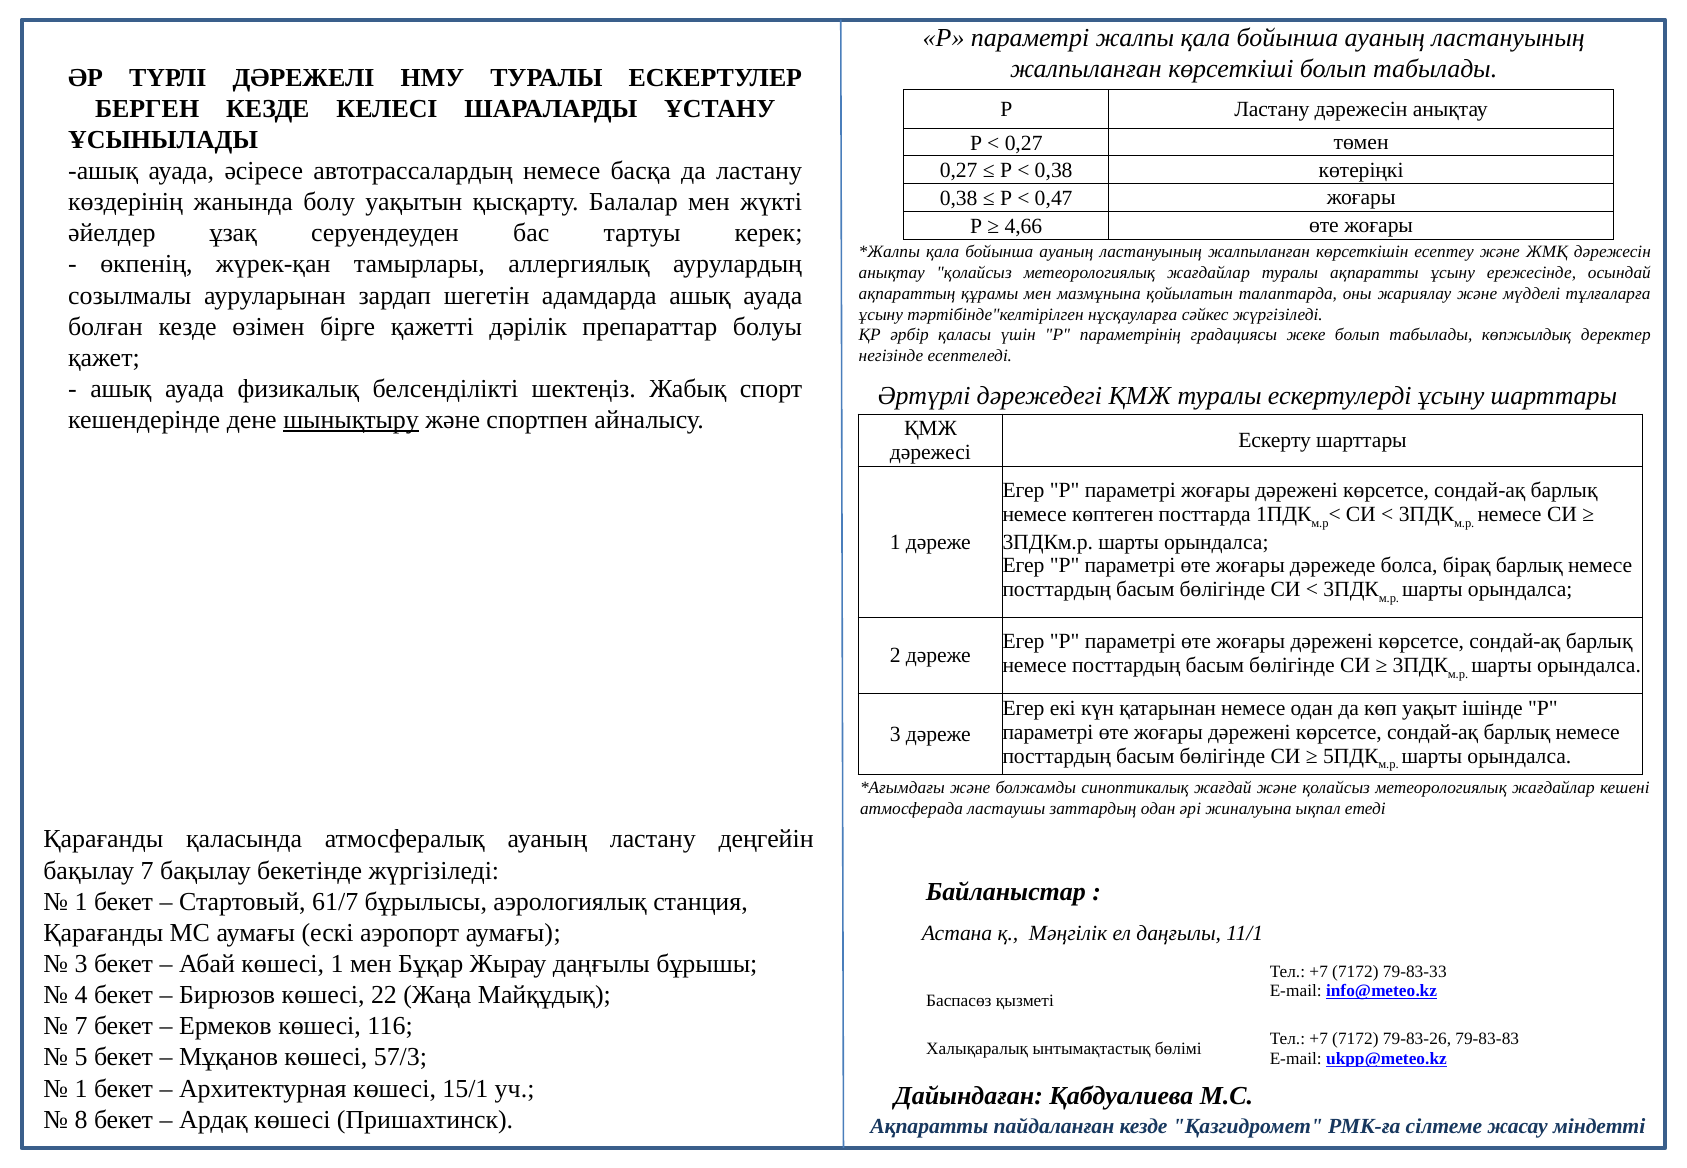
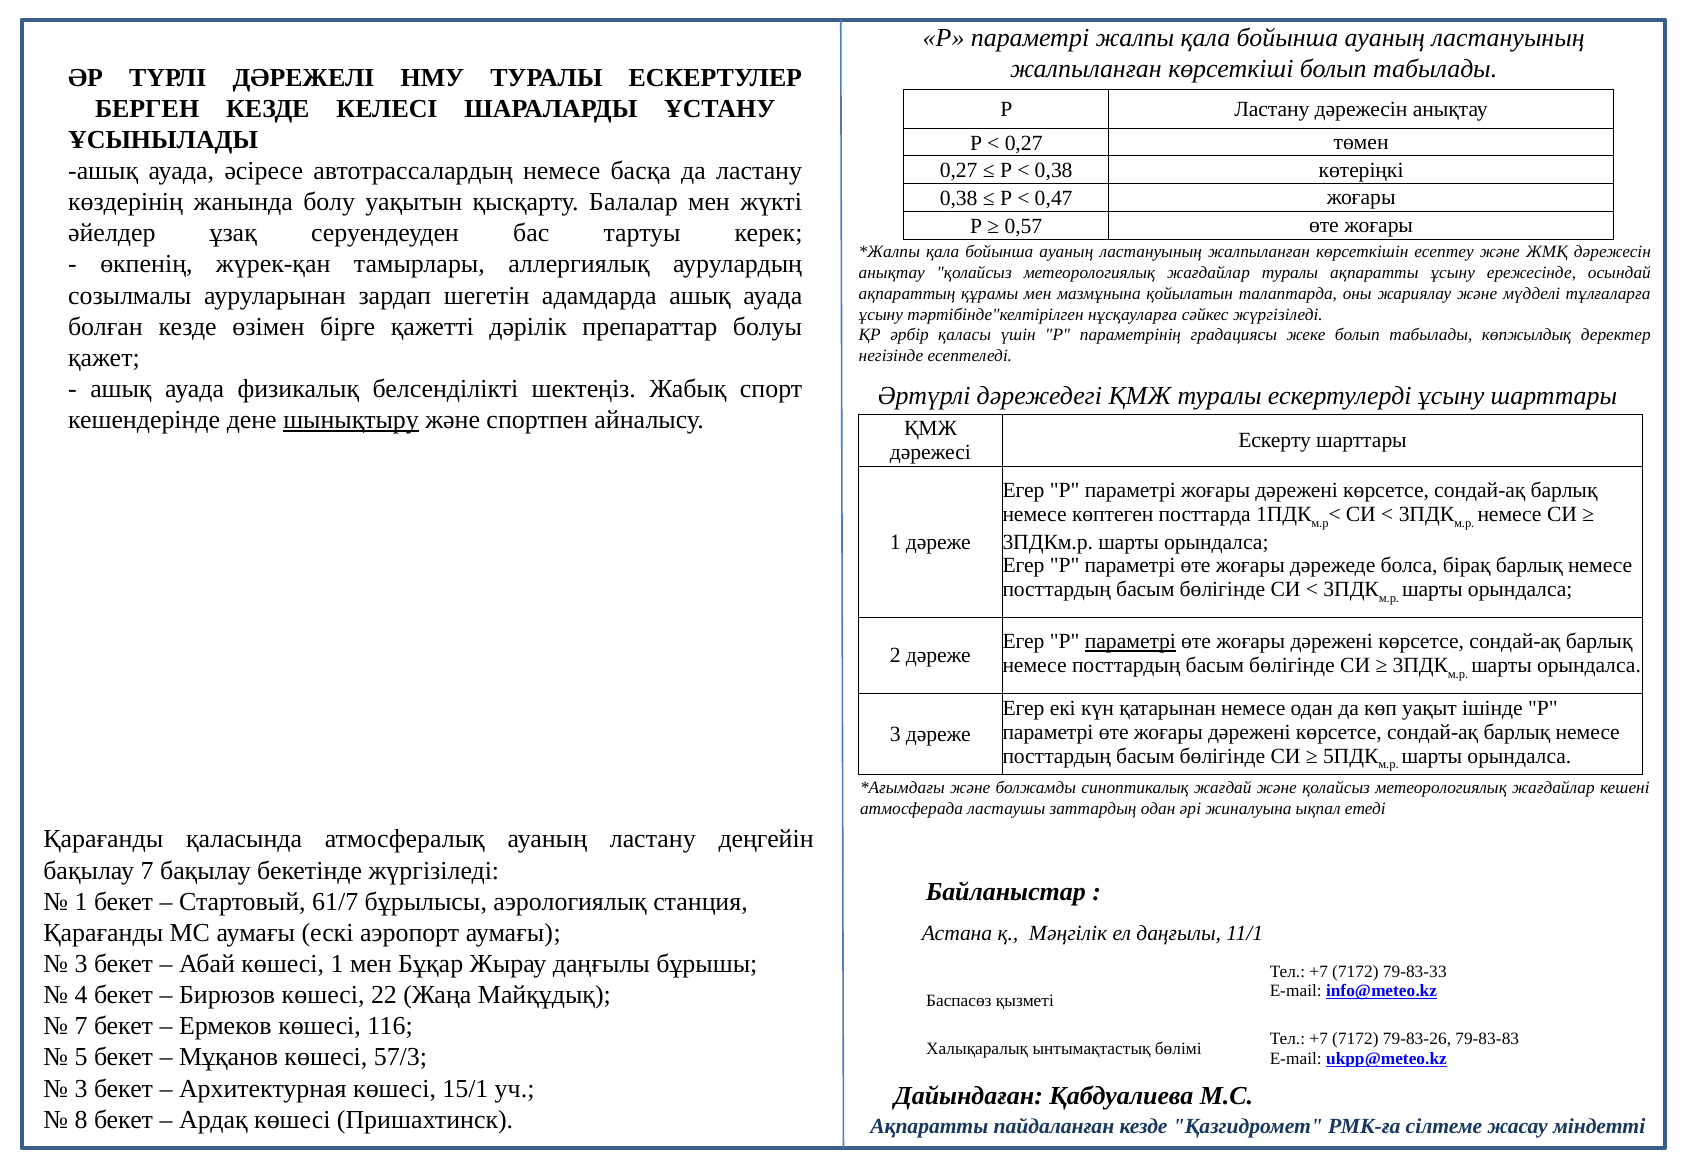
4,66: 4,66 -> 0,57 (1023, 226)
параметрі underline: none -> present (1130, 642)
1: 1 -> 3 (81, 1088)
